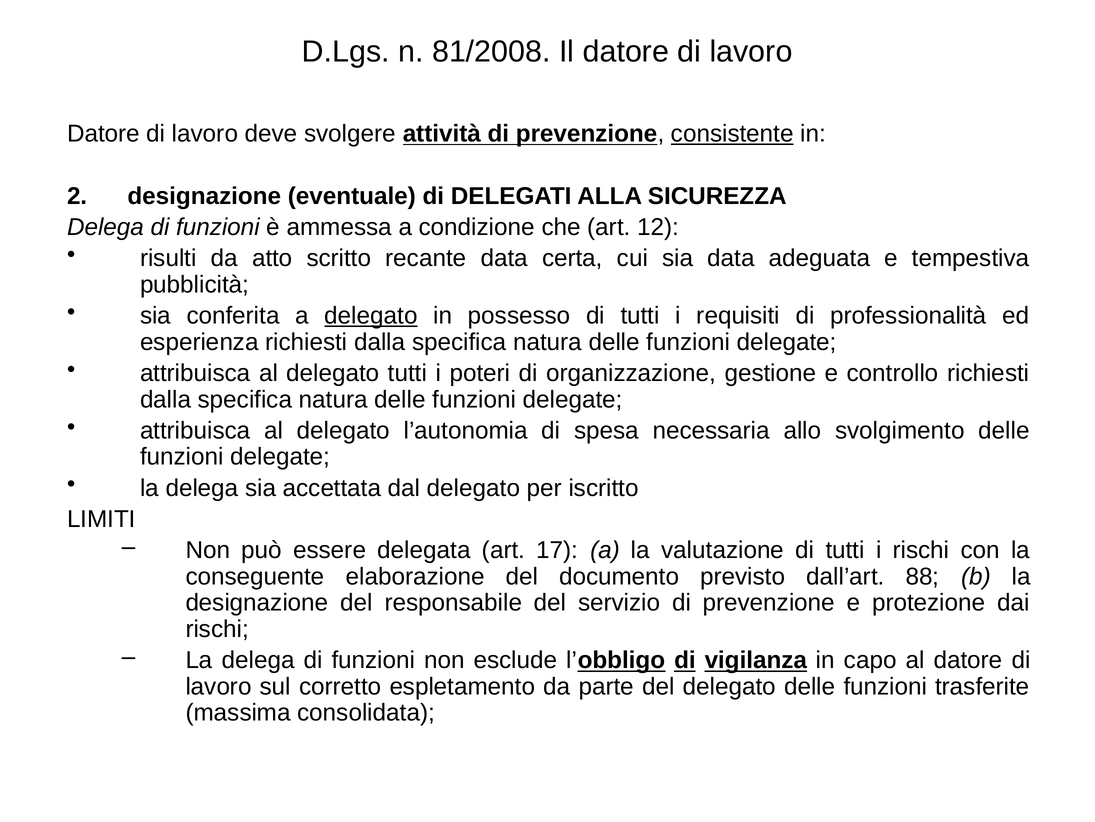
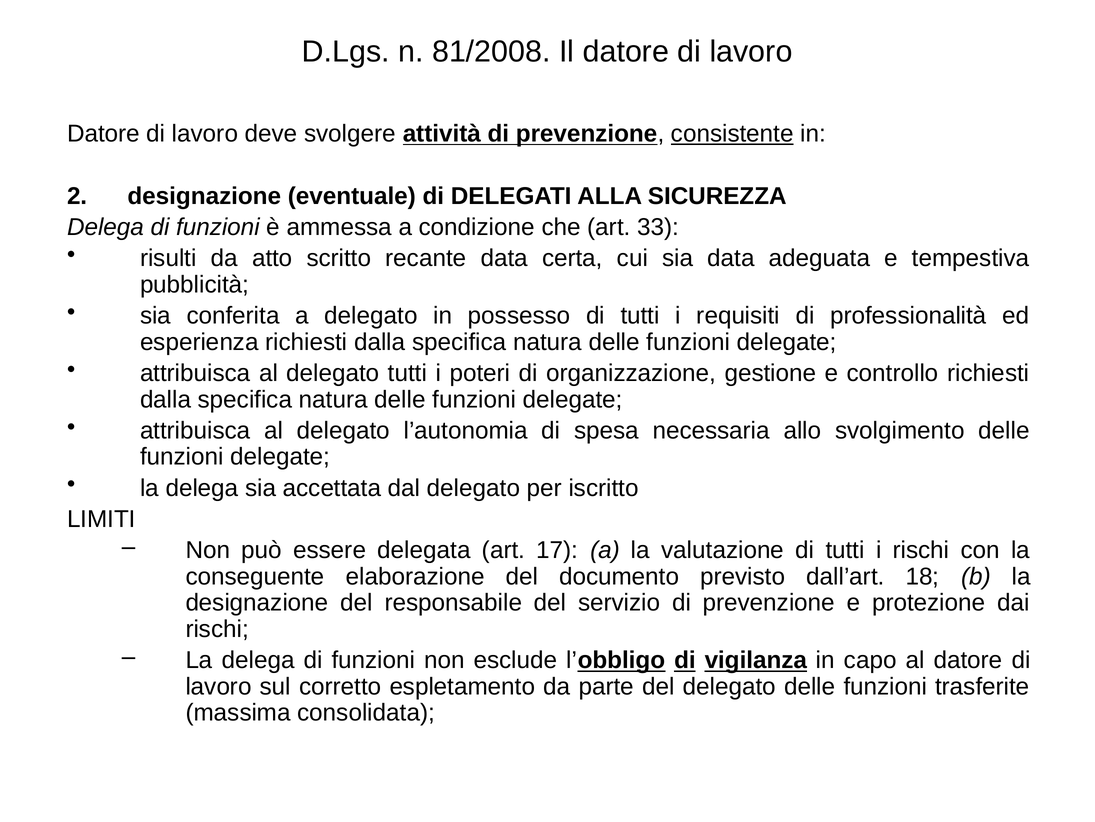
12: 12 -> 33 (658, 227)
delegato underline: present -> none (371, 315)
88: 88 -> 18 (922, 576)
